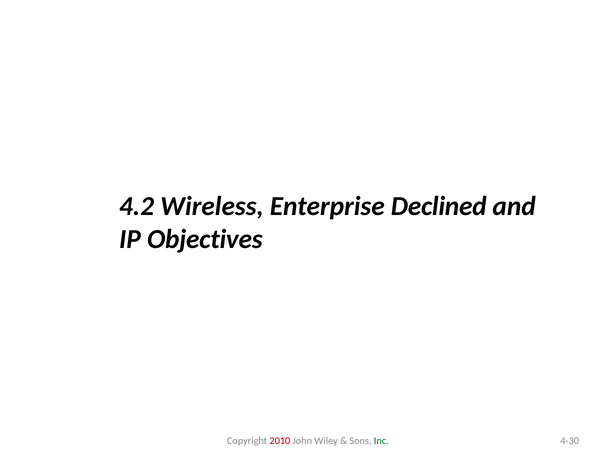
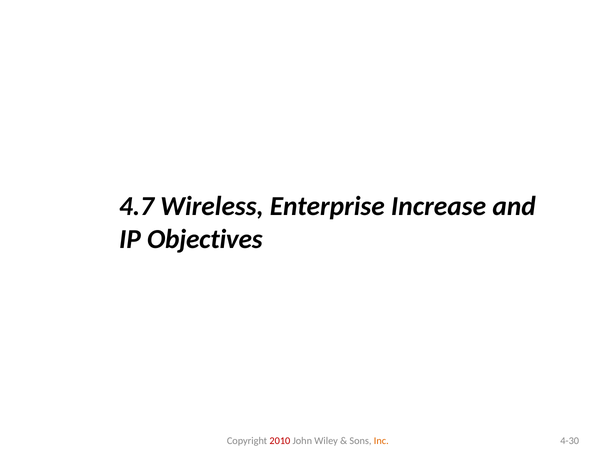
4.2: 4.2 -> 4.7 (137, 206)
Declined: Declined -> Increase (439, 206)
Inc colour: green -> orange (381, 441)
